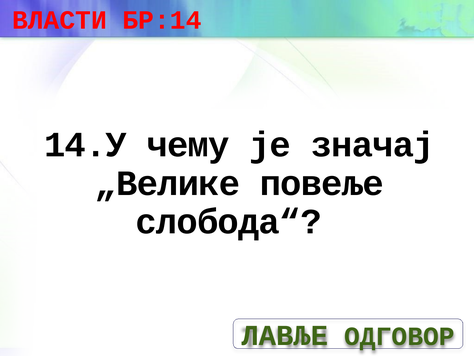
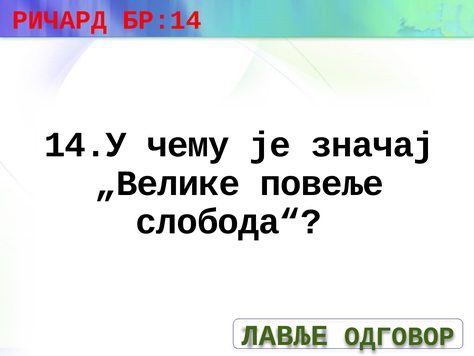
ВЛАСТИ: ВЛАСТИ -> РИЧАРД (59, 20)
